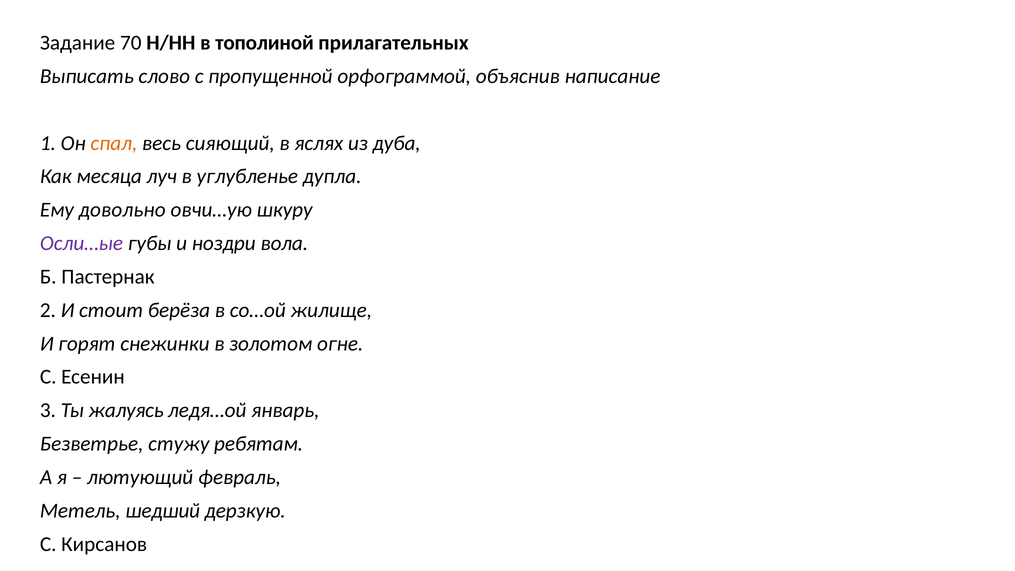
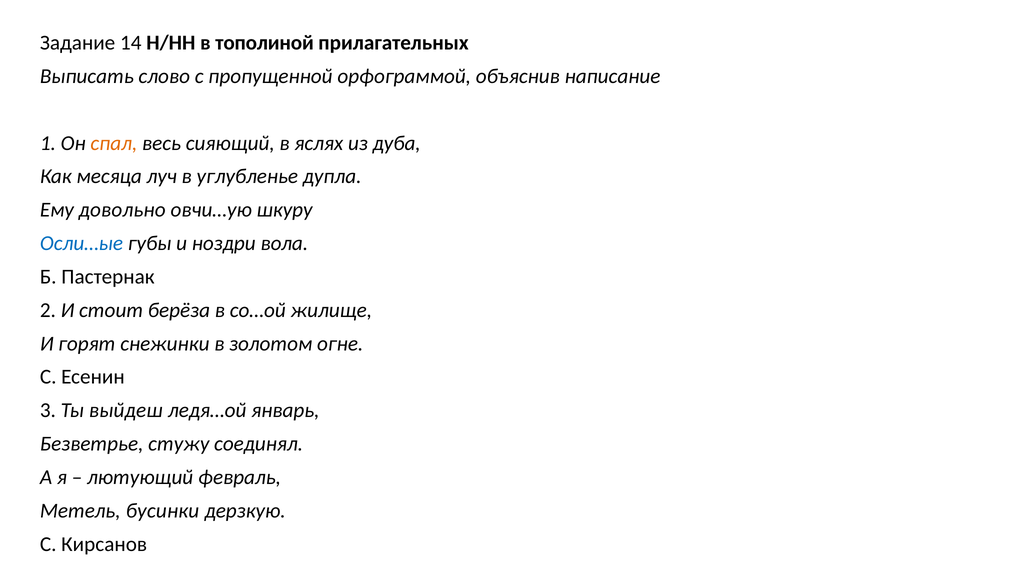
70: 70 -> 14 (131, 43)
Осли…ые colour: purple -> blue (81, 243)
жалуясь: жалуясь -> выйдеш (126, 410)
ребятам: ребятам -> соединял (259, 444)
шедший: шедший -> бусинки (163, 511)
